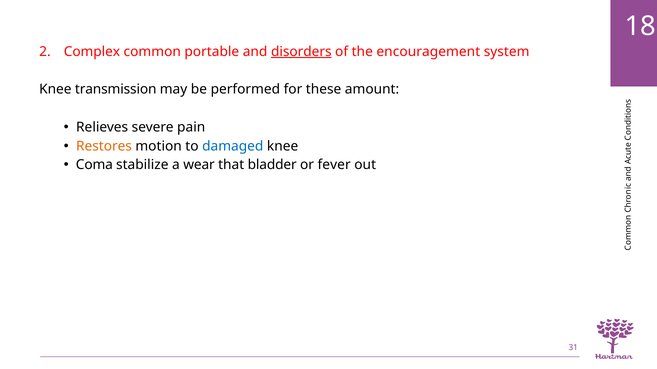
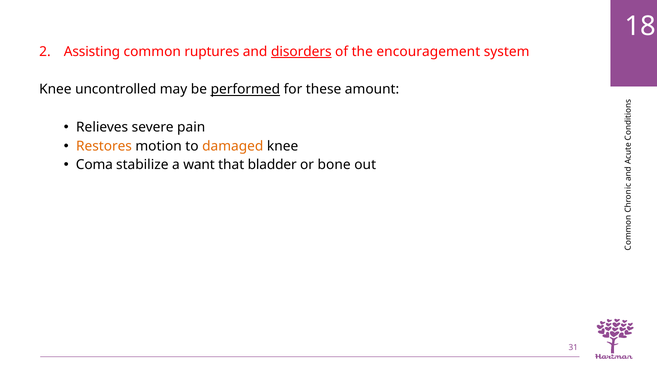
Complex: Complex -> Assisting (92, 52)
portable: portable -> ruptures (212, 52)
transmission: transmission -> uncontrolled (116, 90)
performed underline: none -> present (245, 90)
damaged colour: blue -> orange (233, 146)
wear: wear -> want (199, 165)
fever: fever -> bone (334, 165)
